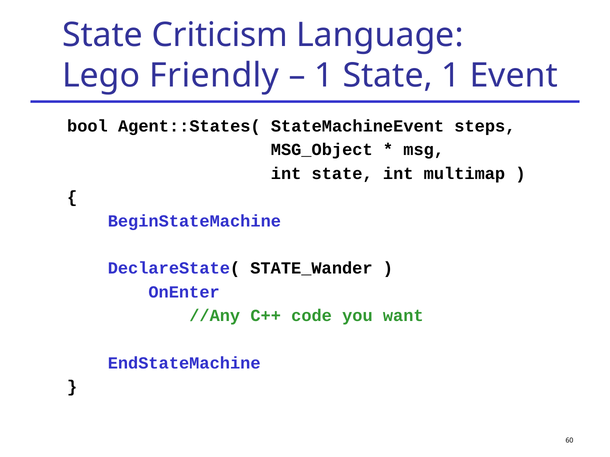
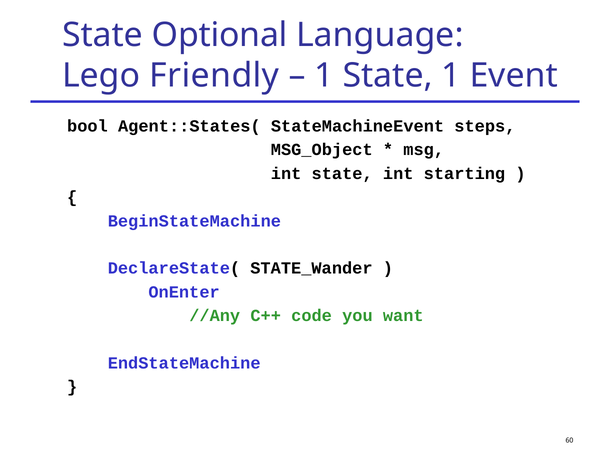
Criticism: Criticism -> Optional (220, 35)
multimap: multimap -> starting (464, 174)
